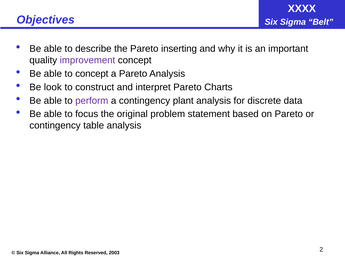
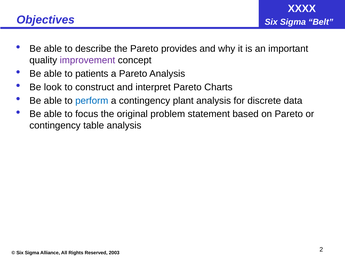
inserting: inserting -> provides (179, 49)
to concept: concept -> patients (92, 74)
perform colour: purple -> blue (92, 101)
